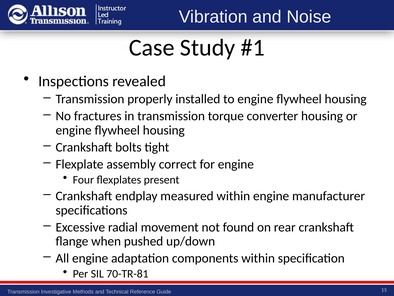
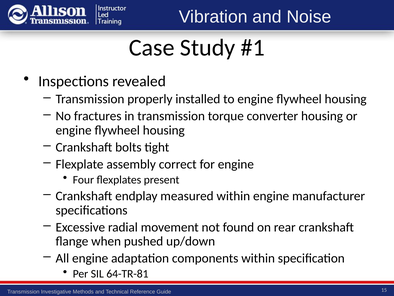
70-TR-81: 70-TR-81 -> 64-TR-81 (127, 273)
